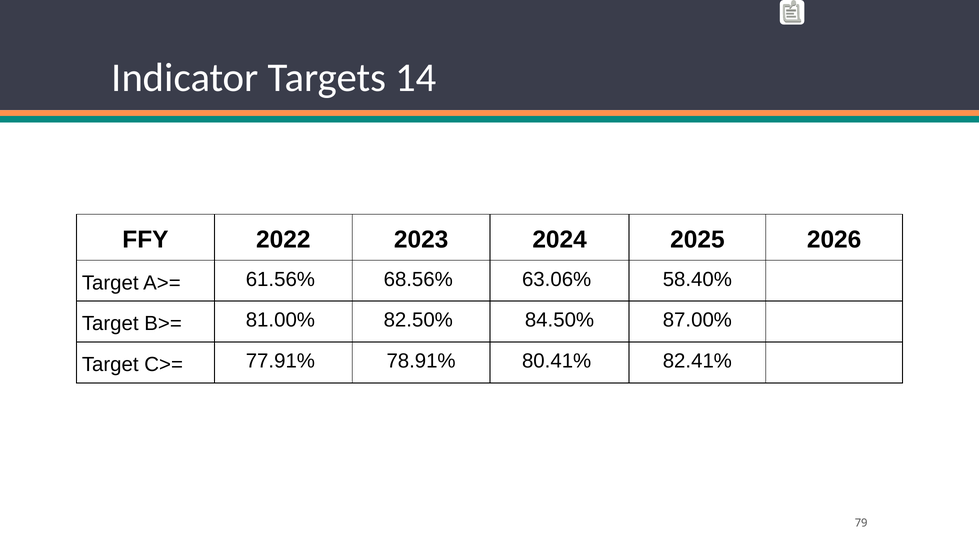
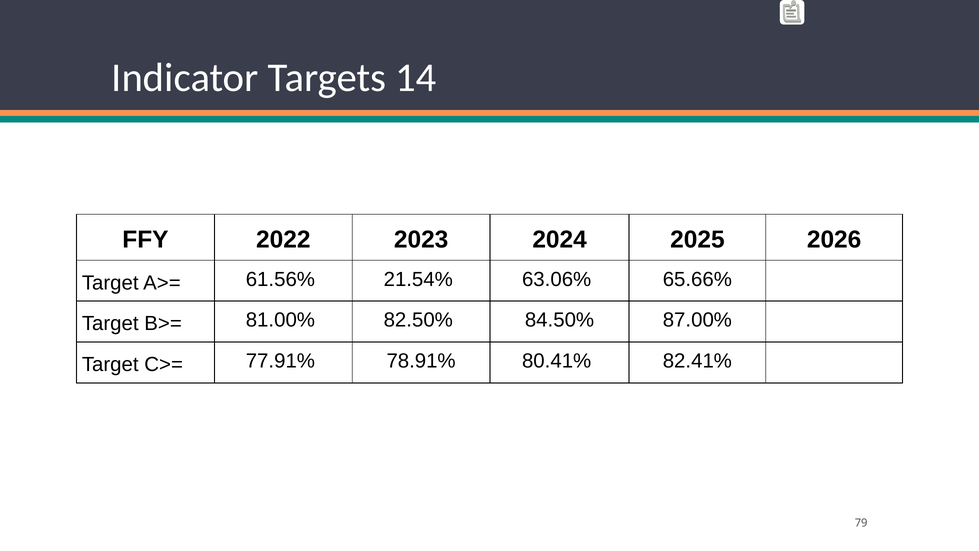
68.56%: 68.56% -> 21.54% (418, 279)
58.40%: 58.40% -> 65.66% (697, 279)
